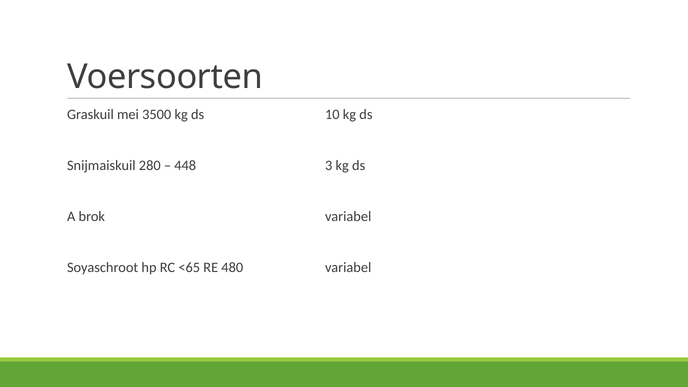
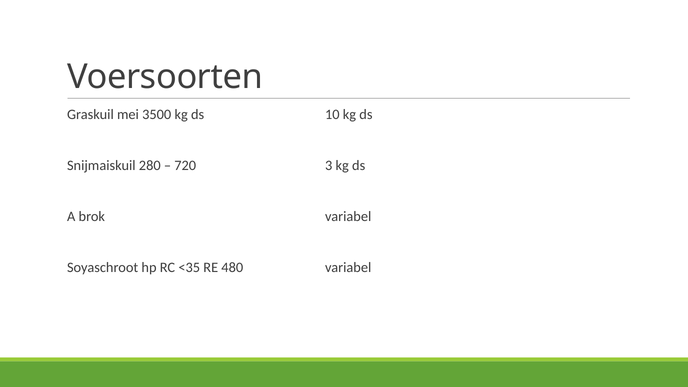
448: 448 -> 720 (185, 165)
<65: <65 -> <35 (189, 267)
